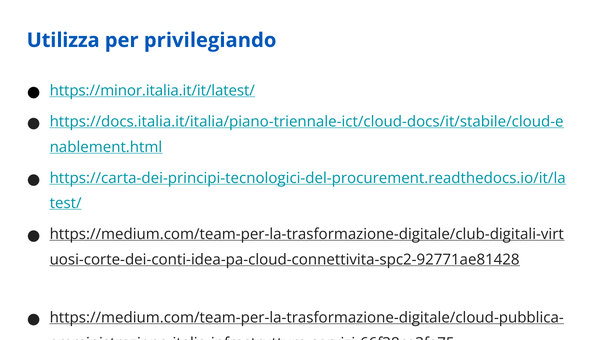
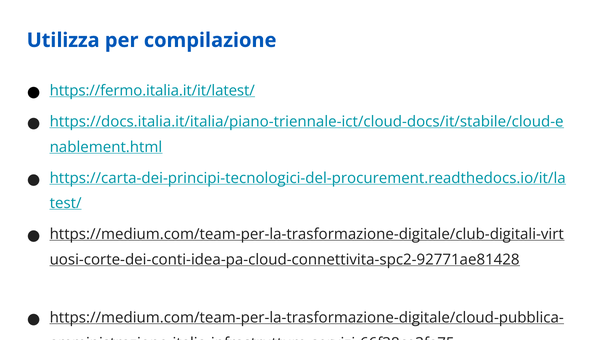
privilegiando: privilegiando -> compilazione (210, 40)
https://minor.italia.it/it/latest/: https://minor.italia.it/it/latest/ -> https://fermo.italia.it/it/latest/ (152, 91)
